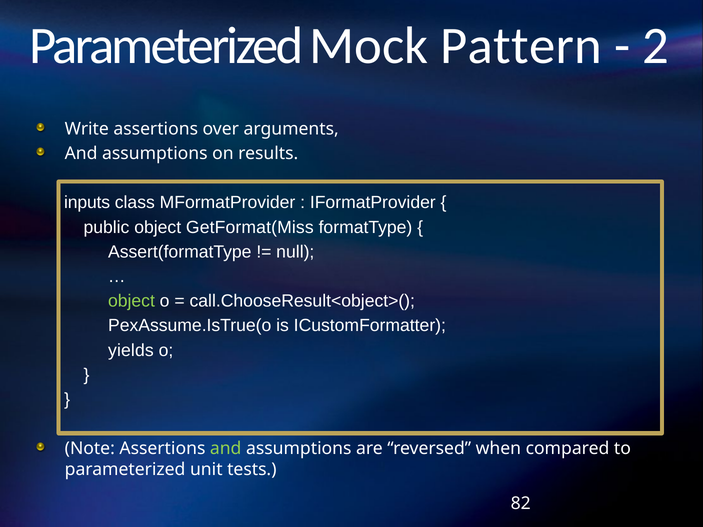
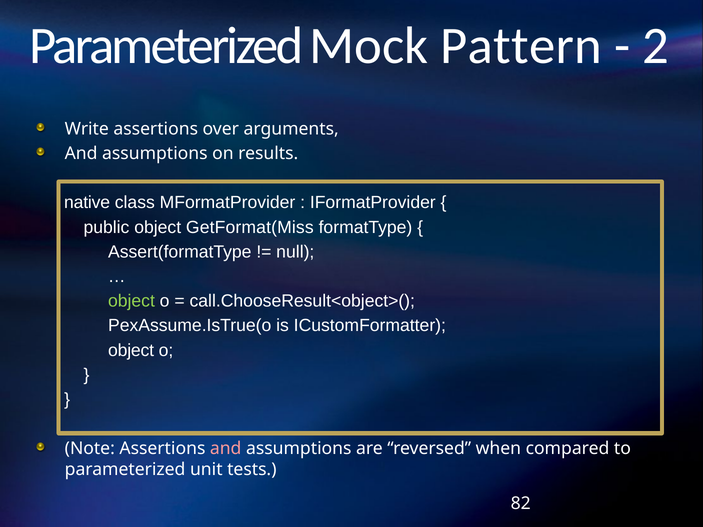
inputs: inputs -> native (87, 203)
yields: yields -> object (131, 350)
and colour: light green -> pink (226, 449)
